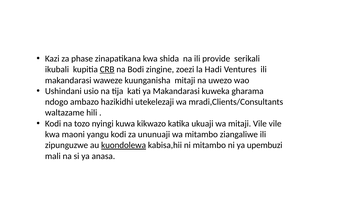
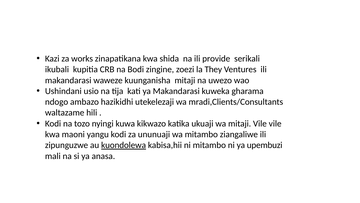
phase: phase -> works (82, 58)
CRB underline: present -> none (107, 69)
Hadi: Hadi -> They (213, 69)
